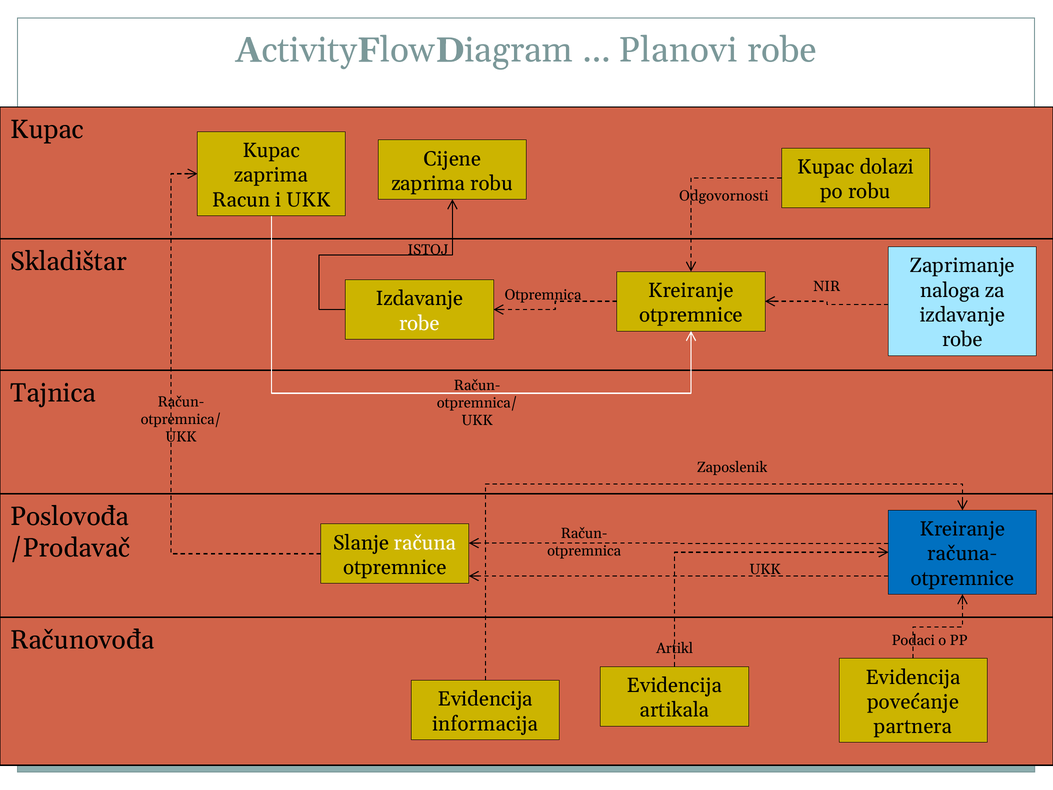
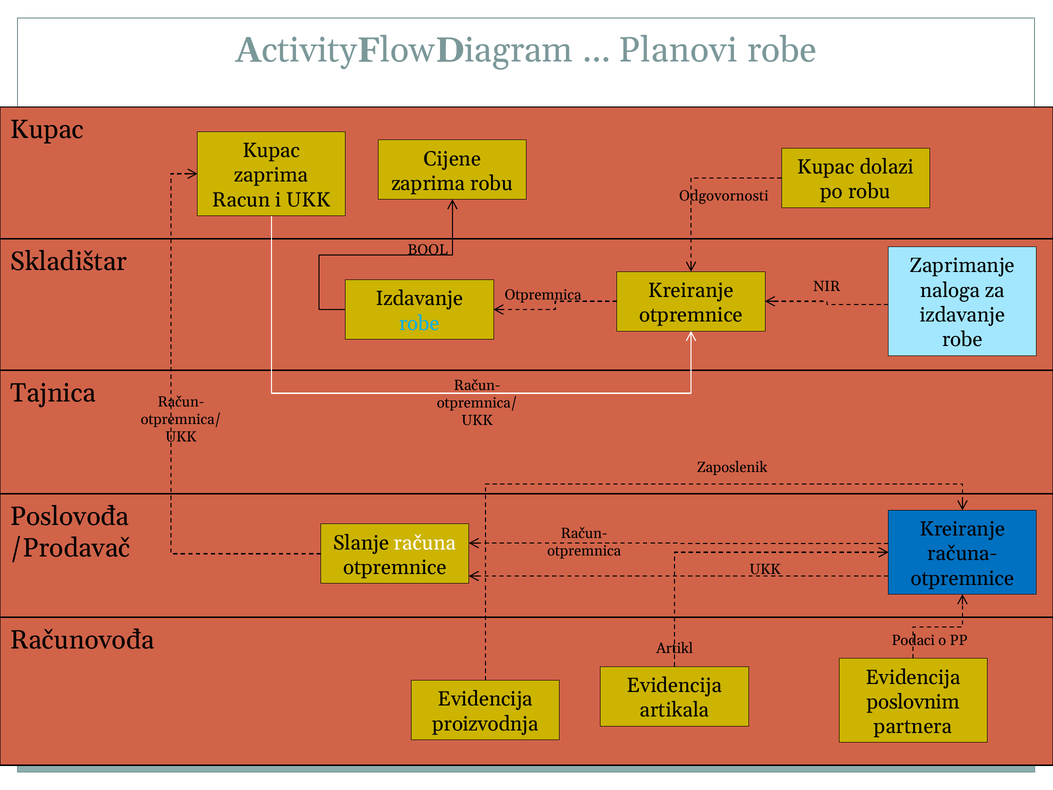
ISTOJ: ISTOJ -> BOOL (428, 250)
robe colour: white -> light blue (419, 323)
povećanje: povećanje -> poslovnim (913, 702)
informacija: informacija -> proizvodnja (485, 724)
